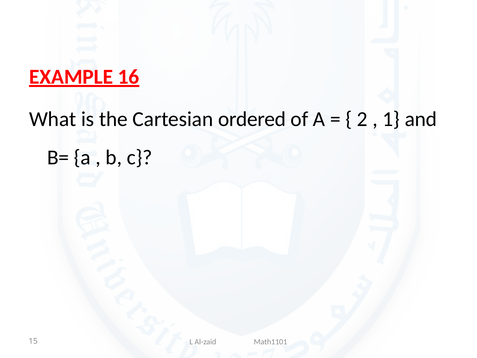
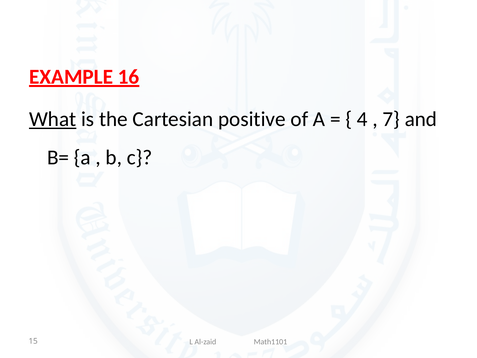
What underline: none -> present (53, 119)
ordered: ordered -> positive (252, 119)
2: 2 -> 4 (362, 119)
1: 1 -> 7 (391, 119)
